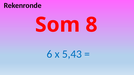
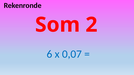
8: 8 -> 2 (91, 25)
5,43: 5,43 -> 0,07 (72, 54)
